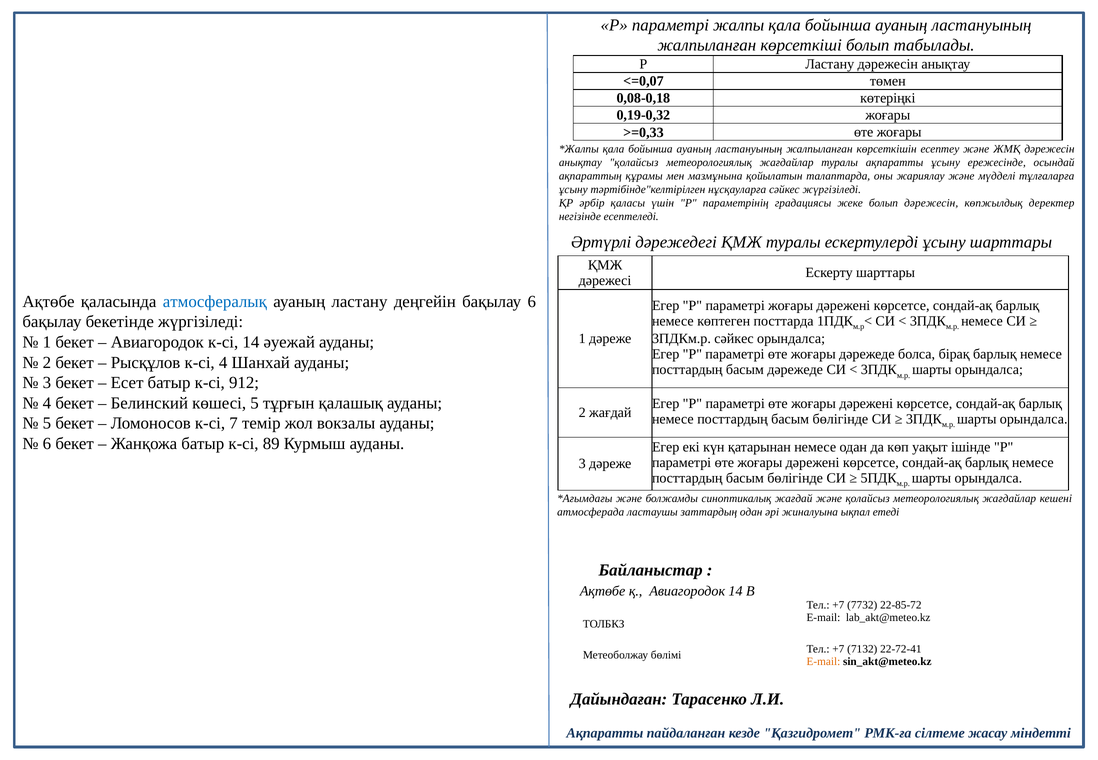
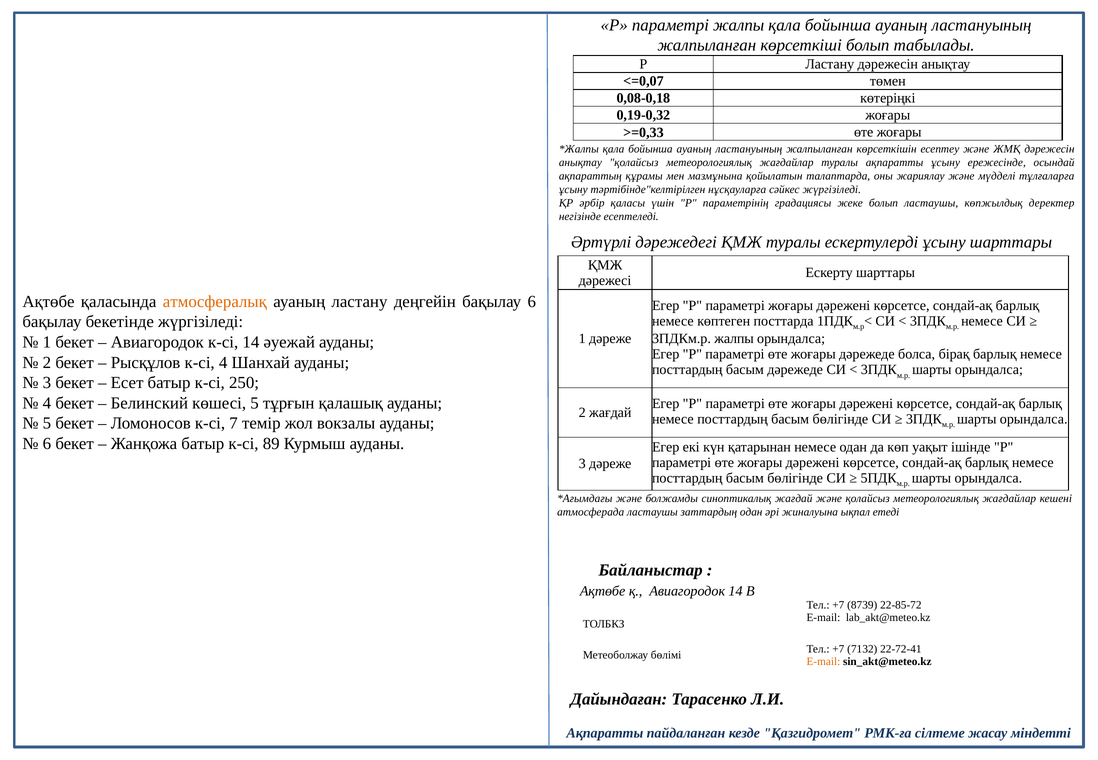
болып дәрежесін: дәрежесін -> ластаушы (931, 203)
атмосфералық colour: blue -> orange (215, 302)
3ПДКм.р сәйкес: сәйкес -> жалпы (734, 339)
912: 912 -> 250 (244, 383)
7732: 7732 -> 8739 (862, 605)
